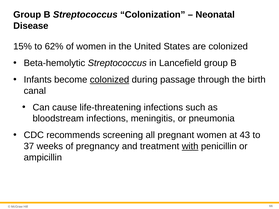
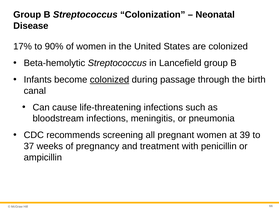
15%: 15% -> 17% (23, 47)
62%: 62% -> 90% (54, 47)
43: 43 -> 39 (245, 135)
with underline: present -> none (190, 146)
